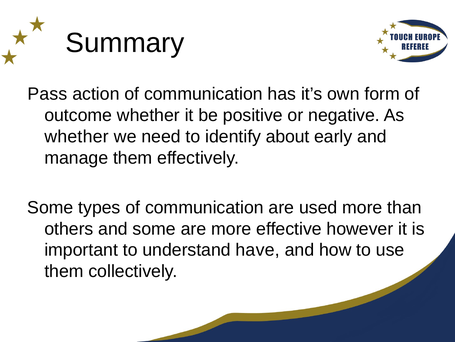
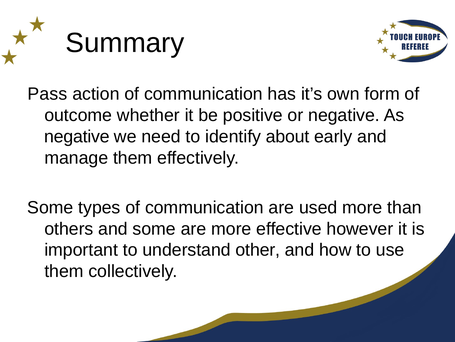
whether: whether -> negative (77, 136)
have: have -> other (258, 250)
